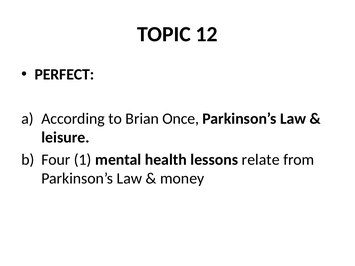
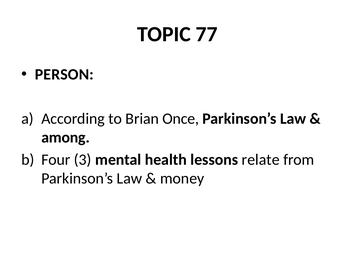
12: 12 -> 77 (207, 34)
PERFECT: PERFECT -> PERSON (64, 74)
leisure: leisure -> among (66, 138)
1: 1 -> 3 (83, 160)
